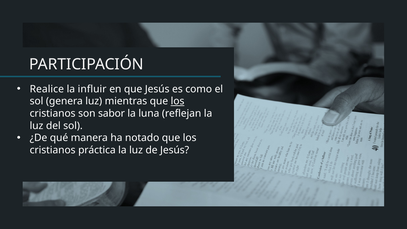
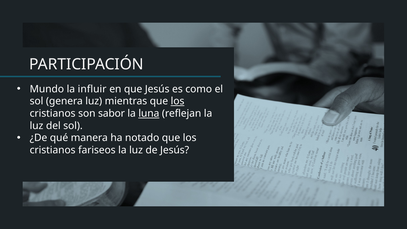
Realice: Realice -> Mundo (47, 89)
luna underline: none -> present (149, 113)
práctica: práctica -> fariseos (97, 150)
